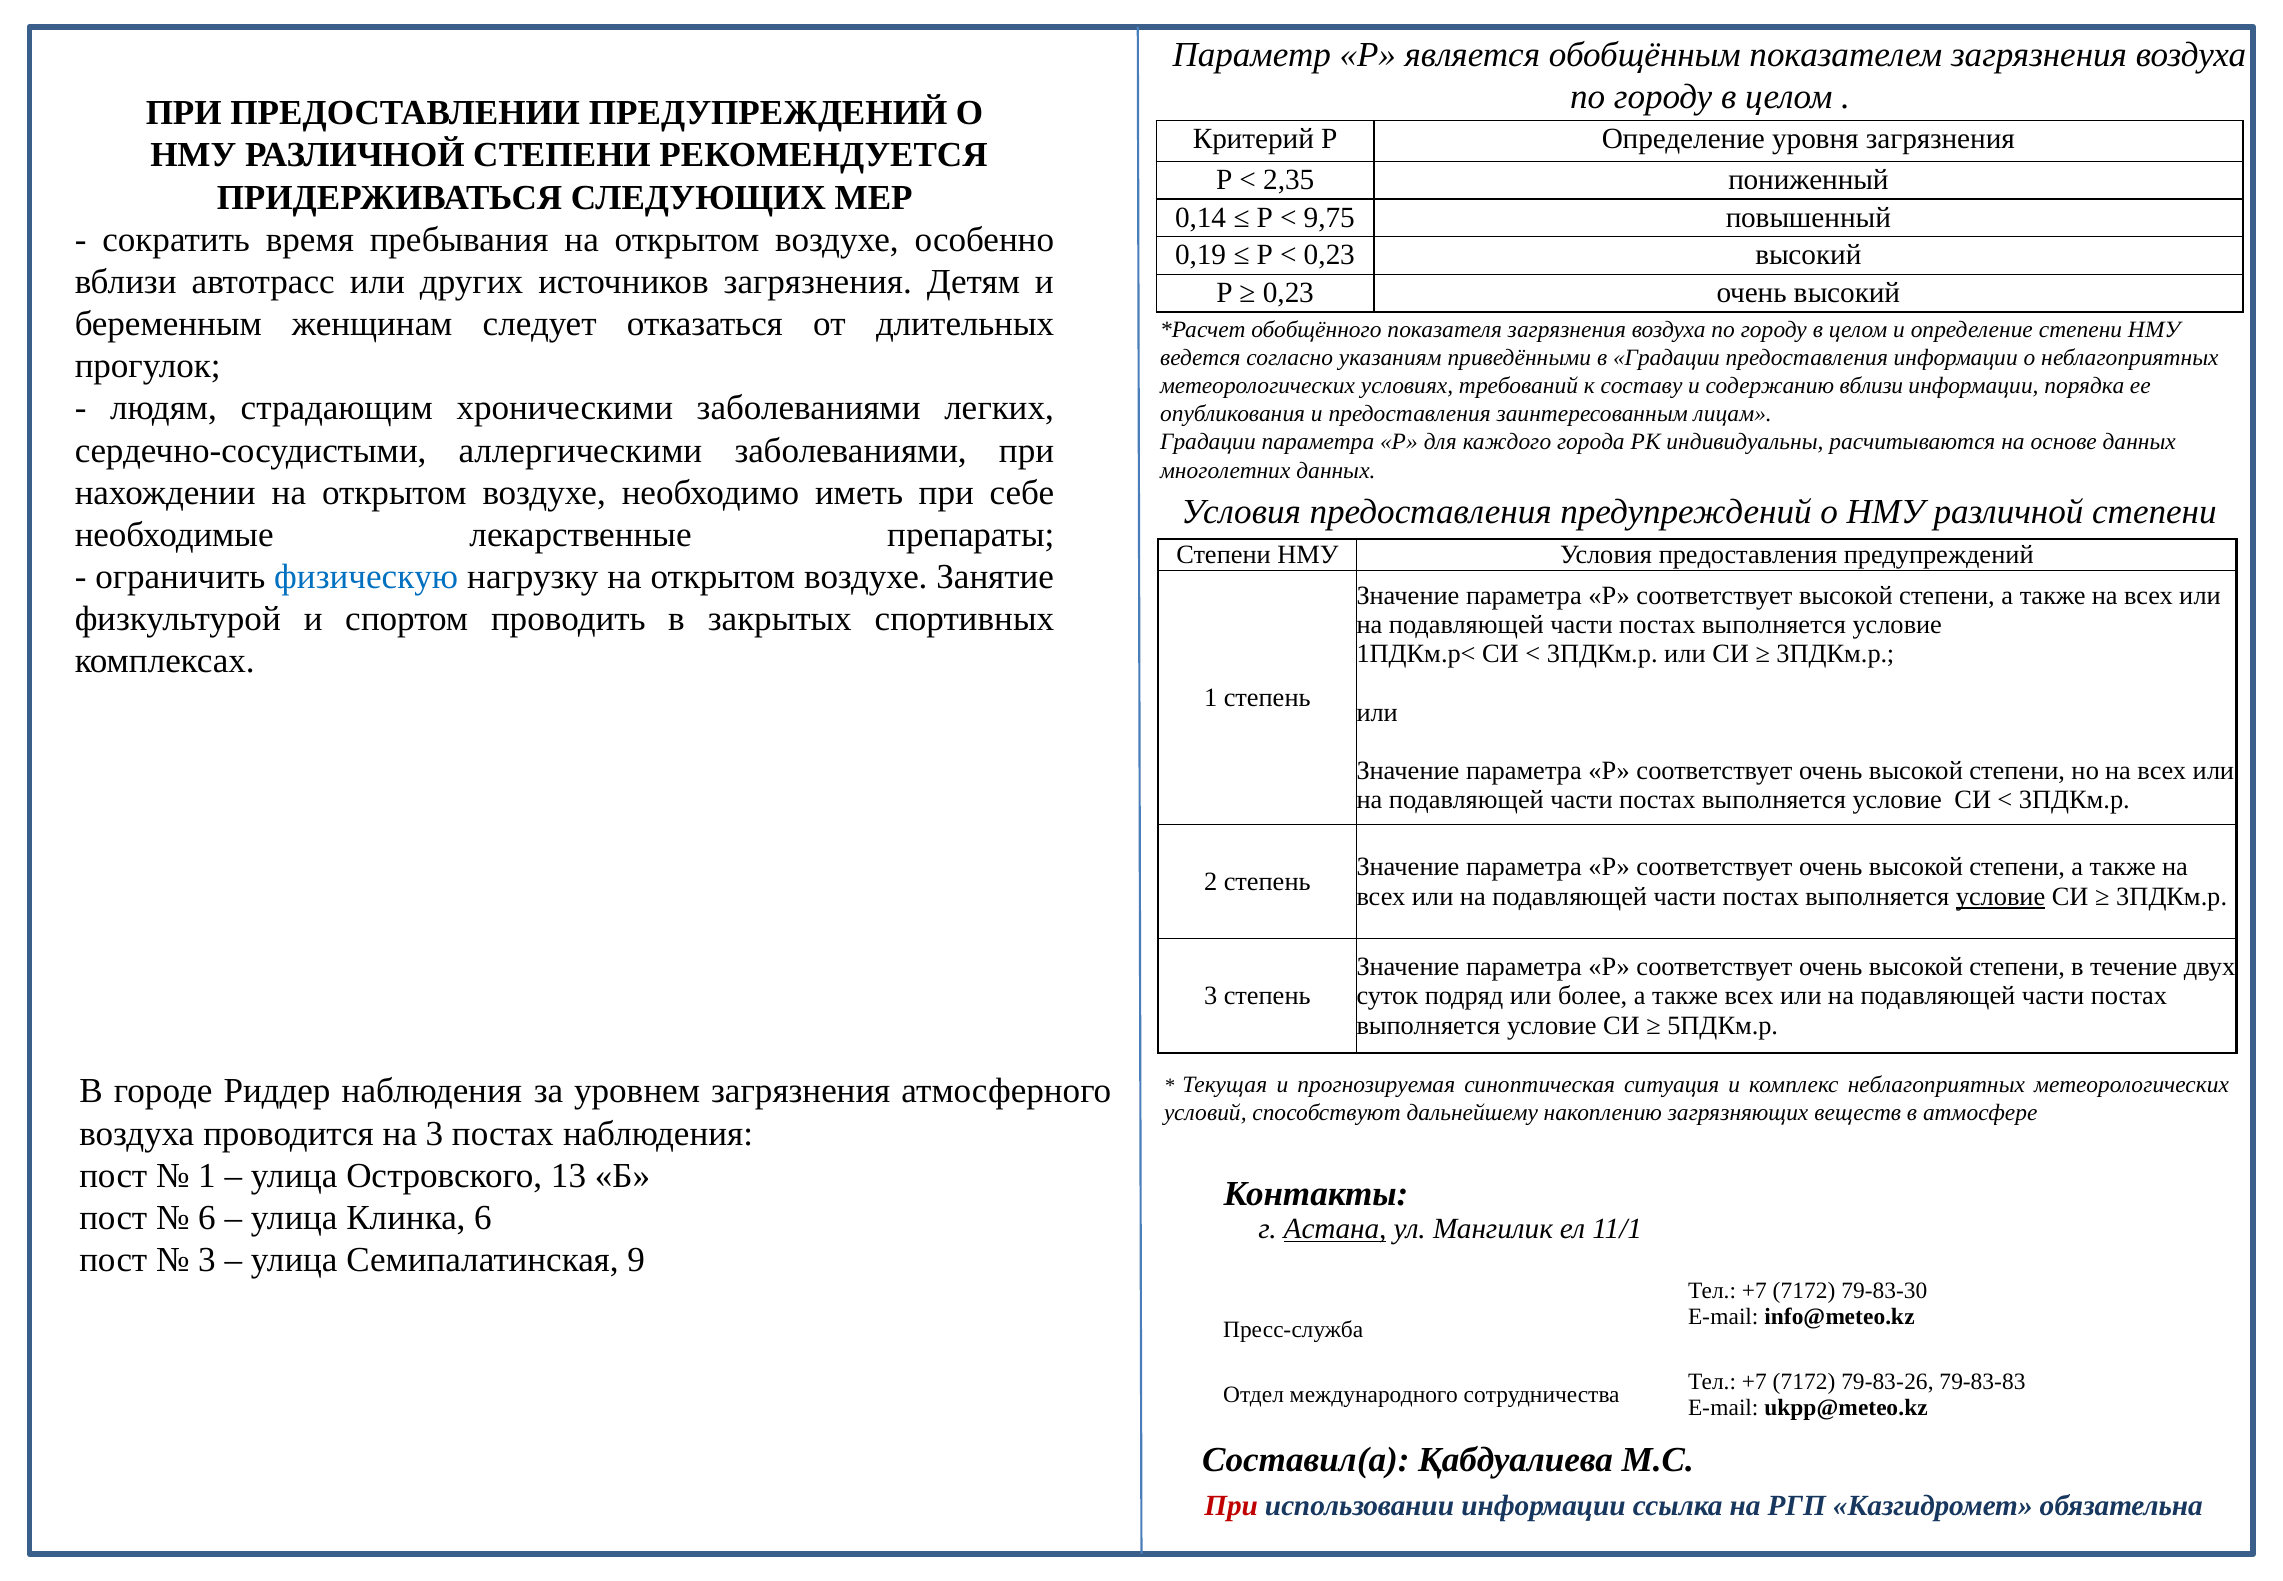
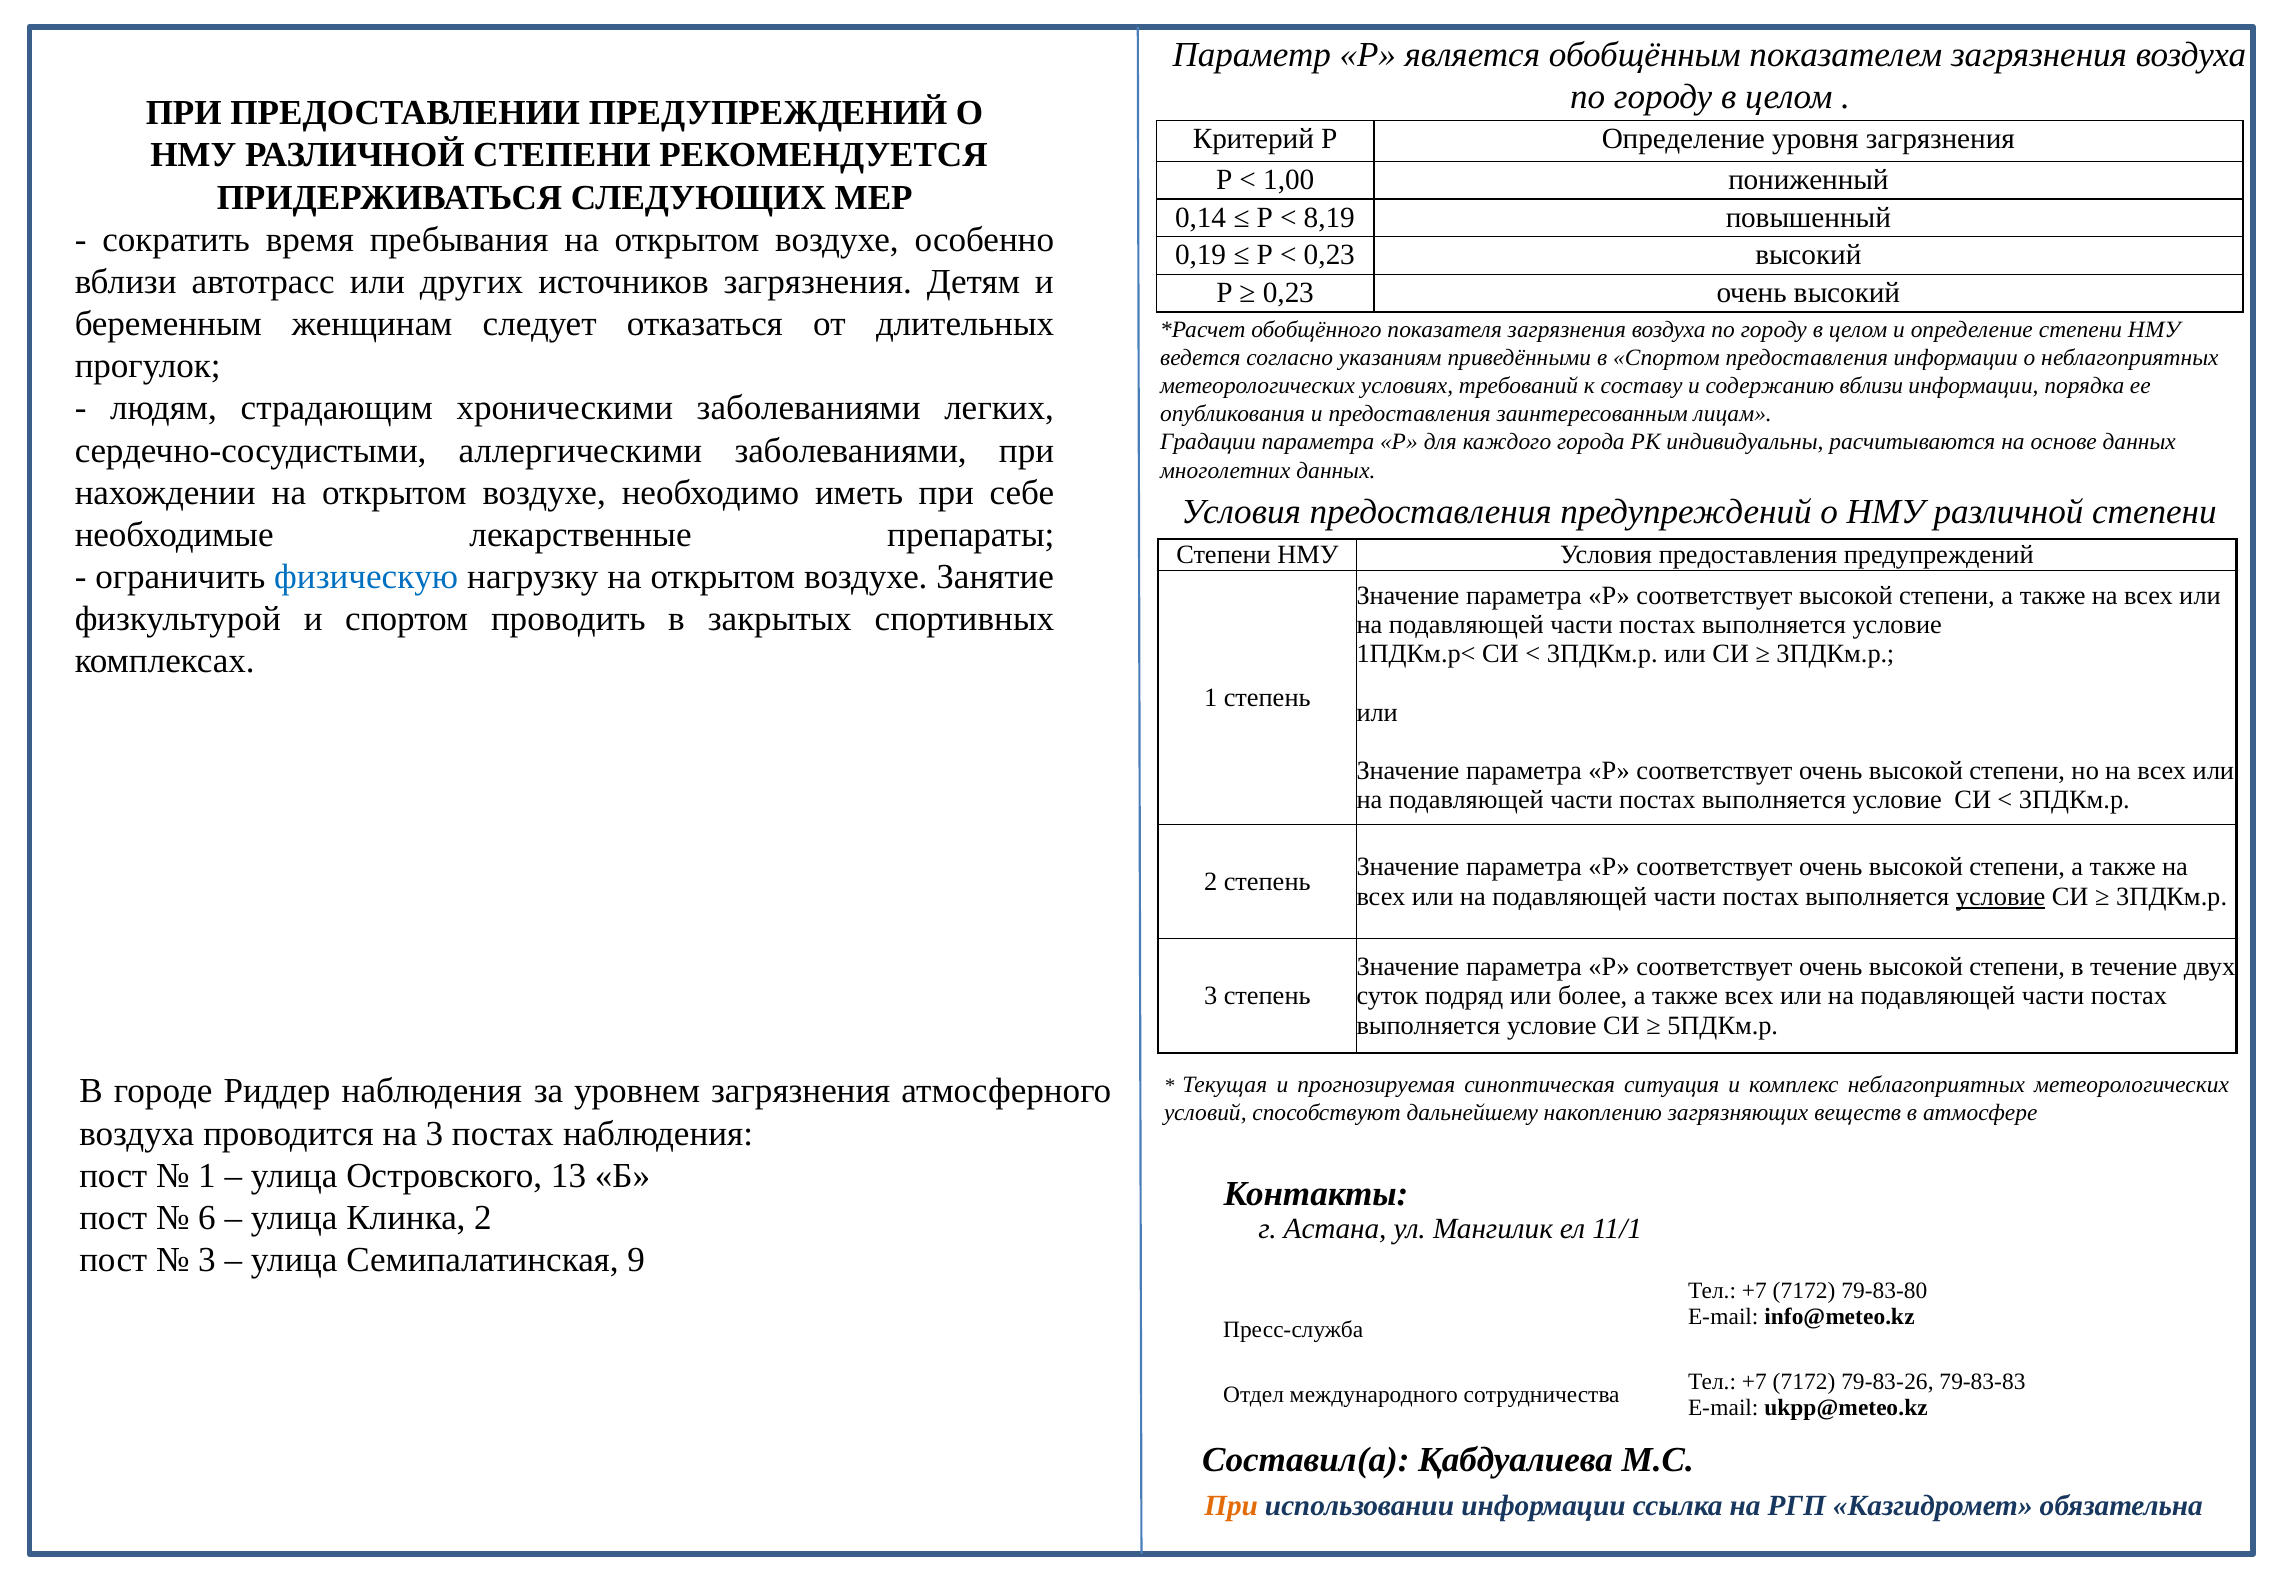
2,35: 2,35 -> 1,00 (1289, 180)
9,75: 9,75 -> 8,19 (1329, 217)
в Градации: Градации -> Спортом (1666, 358)
Клинка 6: 6 -> 2 (483, 1217)
Астана underline: present -> none (1335, 1229)
79-83-30: 79-83-30 -> 79-83-80 (1884, 1290)
При colour: red -> orange (1231, 1505)
